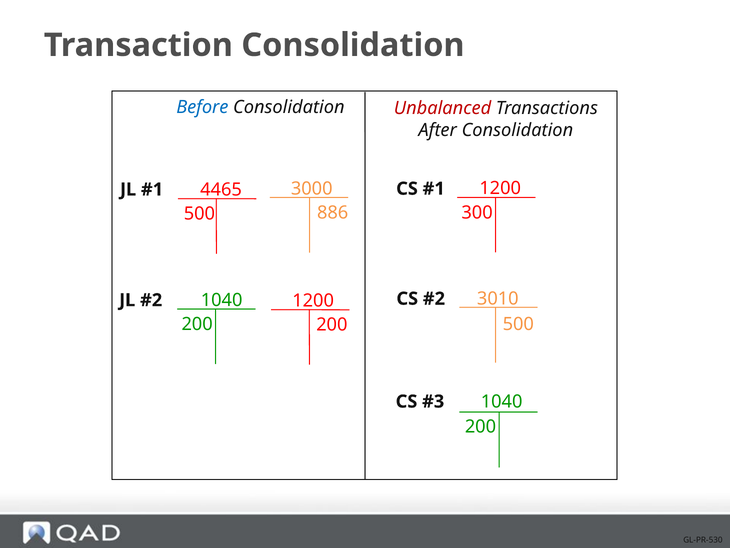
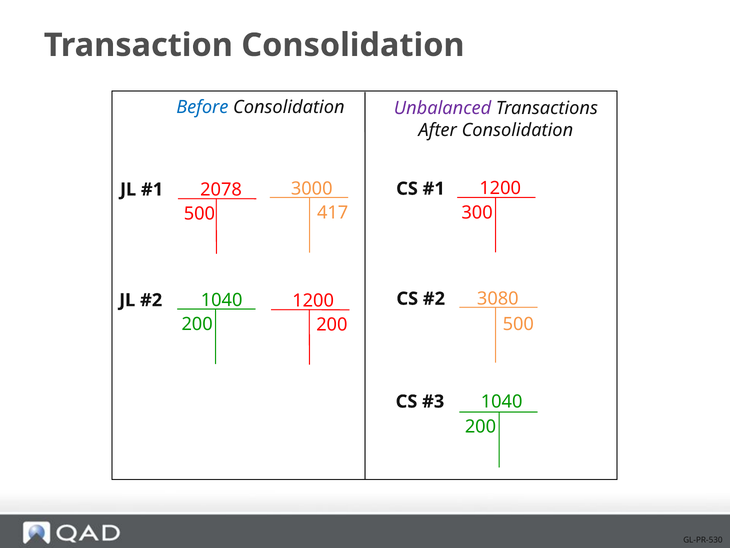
Unbalanced colour: red -> purple (443, 108)
4465: 4465 -> 2078 (221, 189)
886: 886 -> 417 (333, 213)
3010: 3010 -> 3080 (498, 299)
